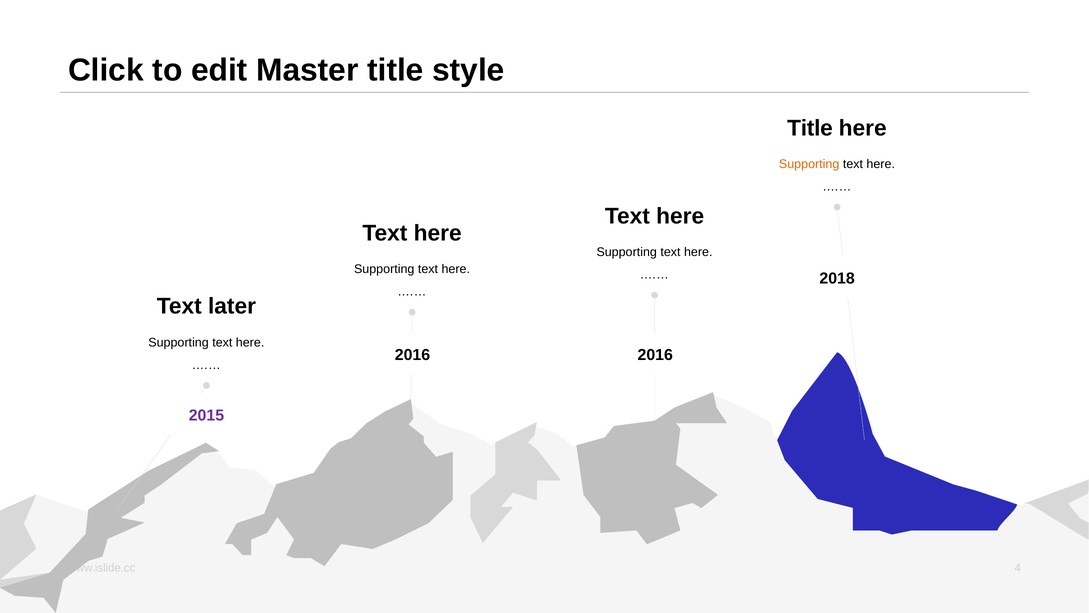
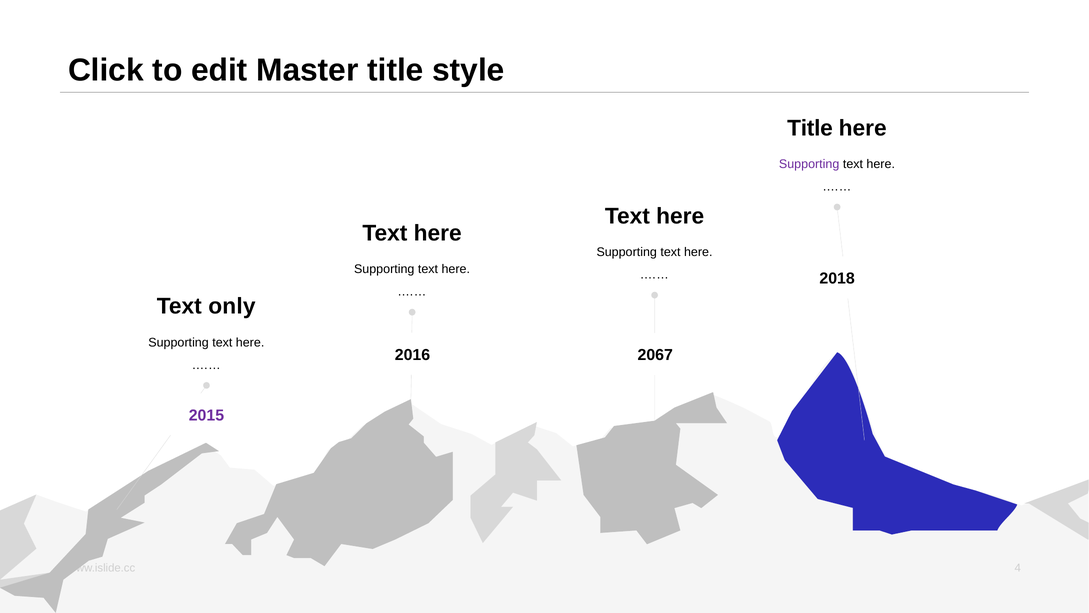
Supporting colour: orange -> purple (809, 164)
later: later -> only (232, 306)
2016: 2016 -> 2067 (655, 355)
